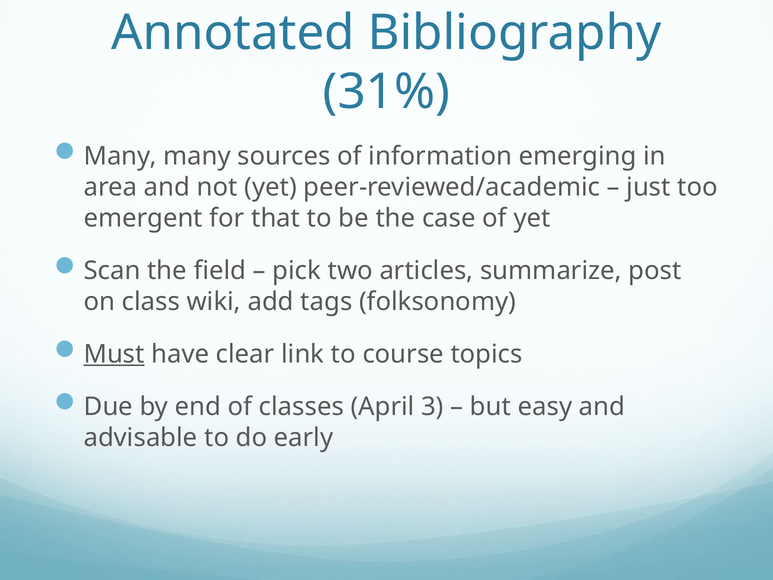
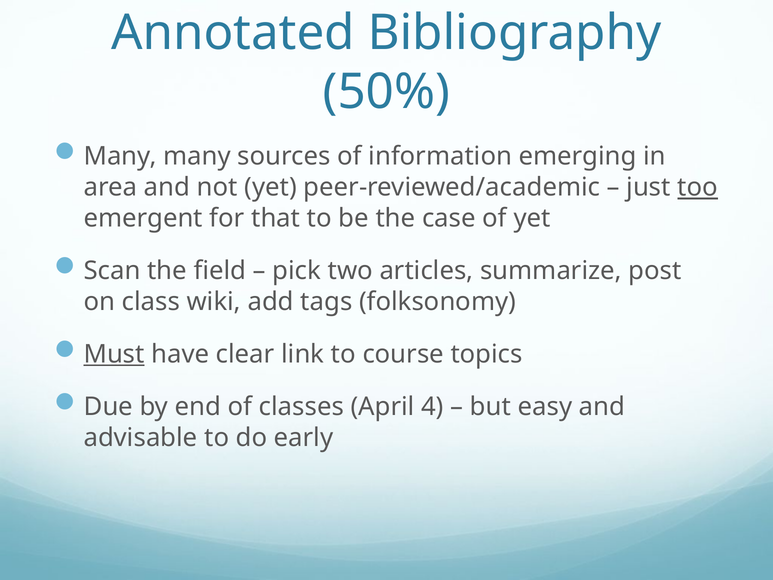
31%: 31% -> 50% (386, 92)
too underline: none -> present (698, 187)
3: 3 -> 4 (432, 406)
